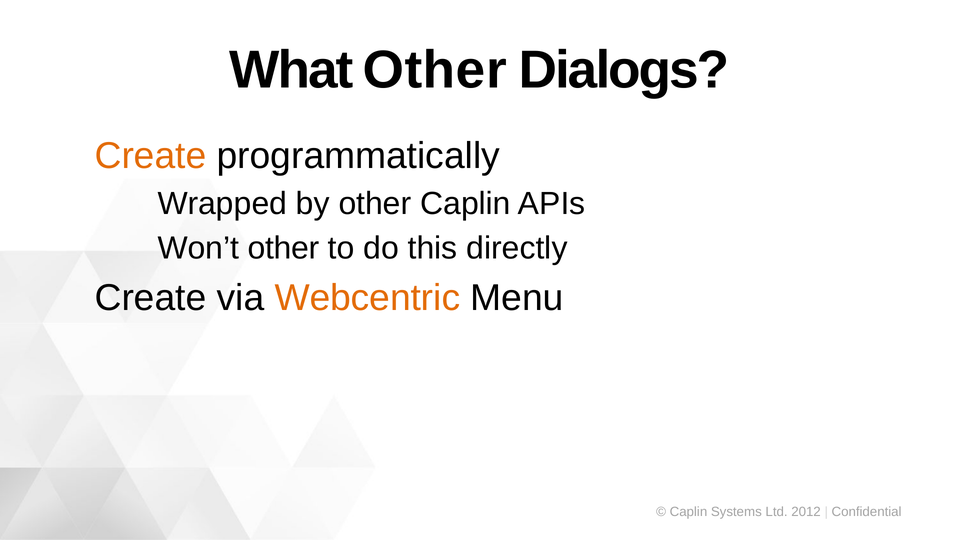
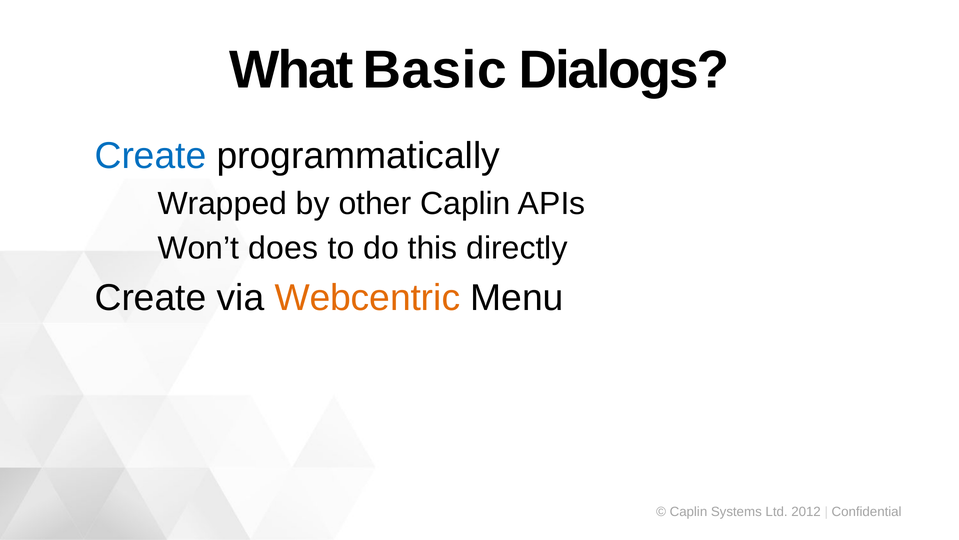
What Other: Other -> Basic (435, 70)
Create colour: orange -> blue (151, 156)
other: other -> does (283, 248)
